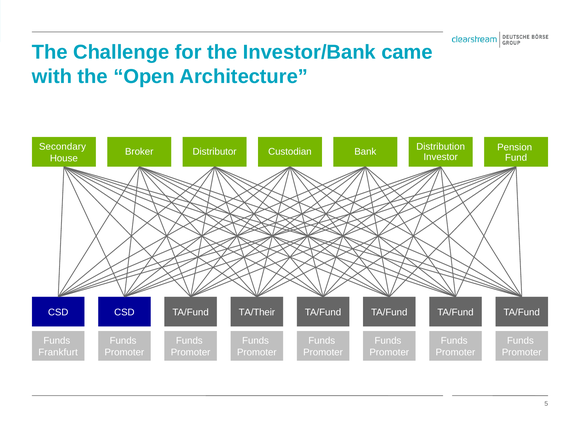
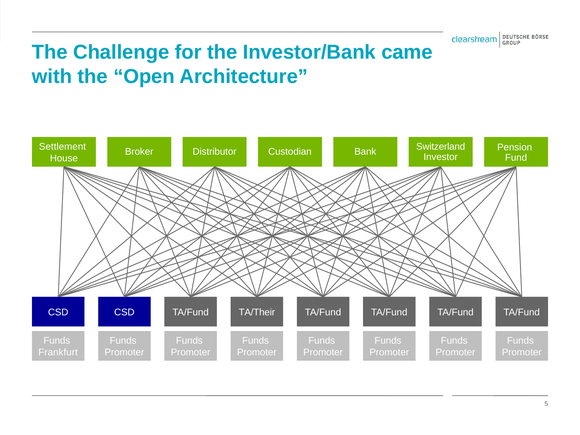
Distribution: Distribution -> Switzerland (441, 147)
Secondary: Secondary -> Settlement (62, 147)
